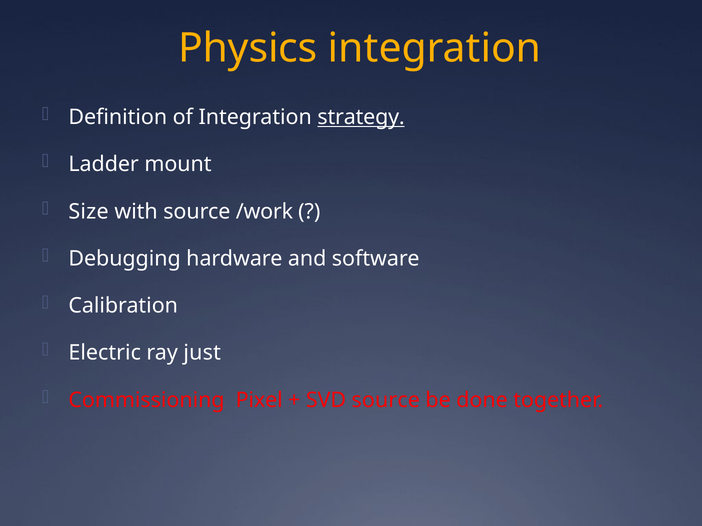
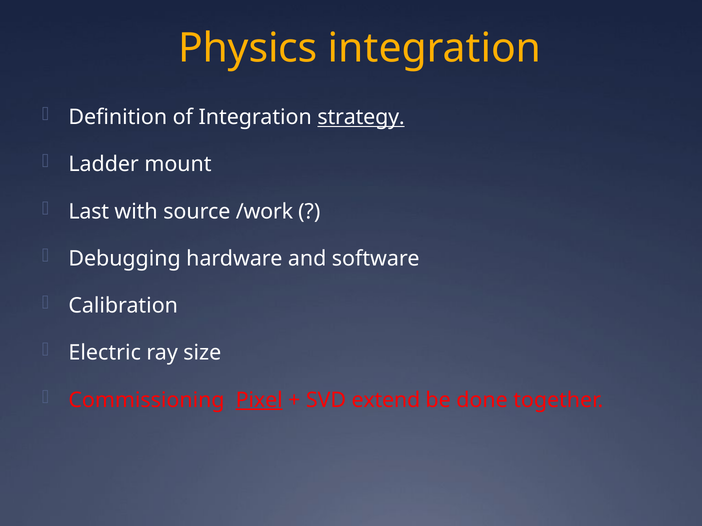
Size: Size -> Last (89, 212)
just: just -> size (202, 353)
Pixel underline: none -> present (259, 400)
SVD source: source -> extend (386, 400)
